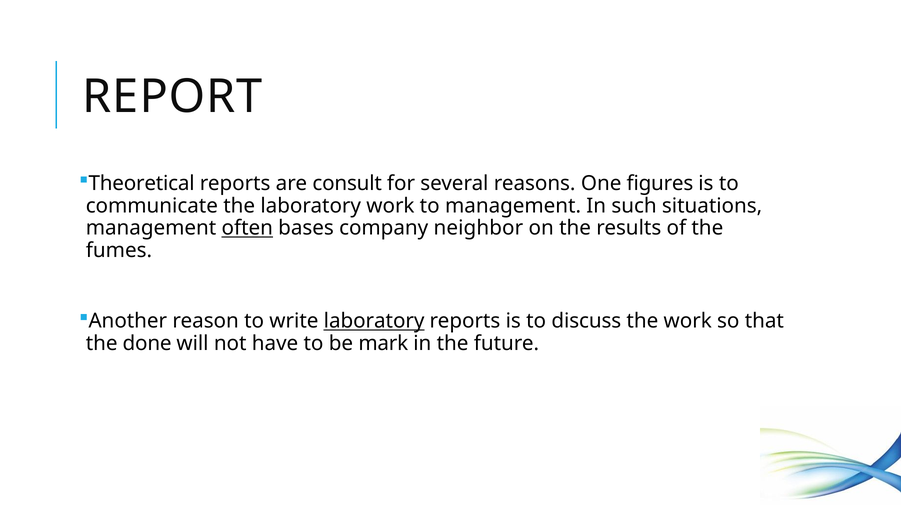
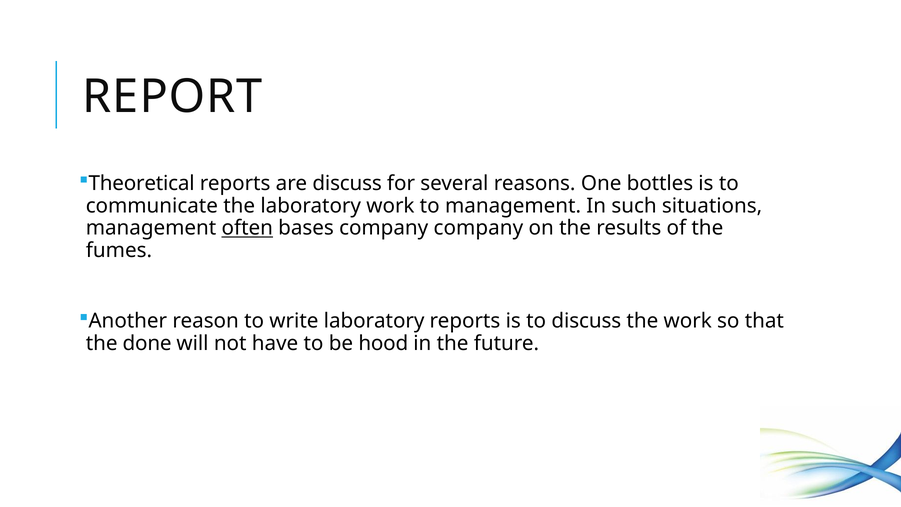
are consult: consult -> discuss (347, 183)
figures: figures -> bottles (660, 183)
company neighbor: neighbor -> company (478, 228)
laboratory underline: present -> none (374, 321)
mark: mark -> hood (383, 343)
